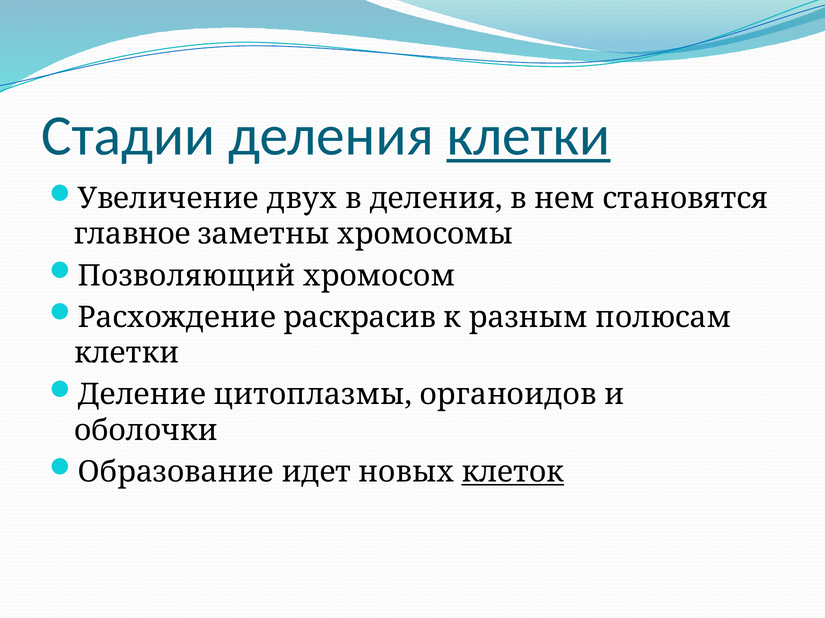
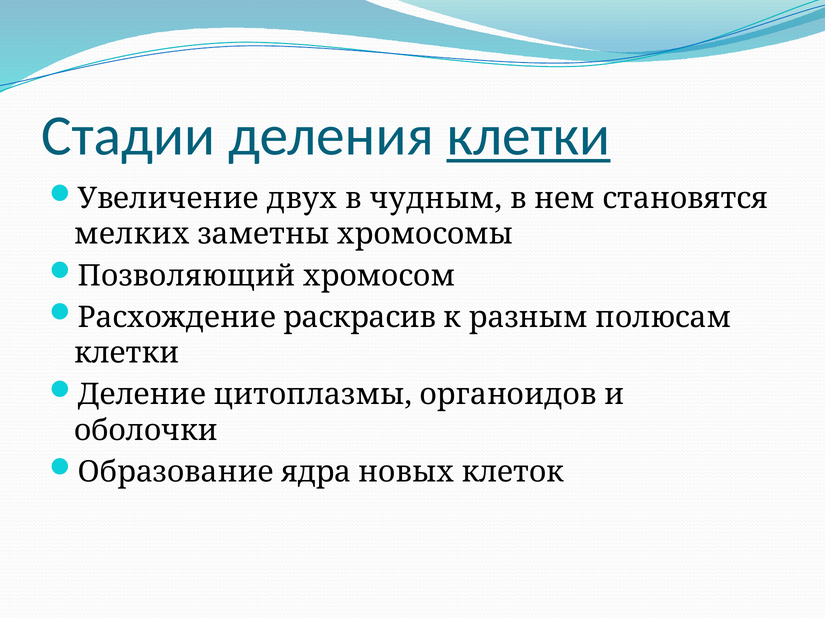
в деления: деления -> чудным (436, 199)
главное: главное -> мелких (132, 234)
идет: идет -> ядра (316, 473)
клеток underline: present -> none (513, 473)
